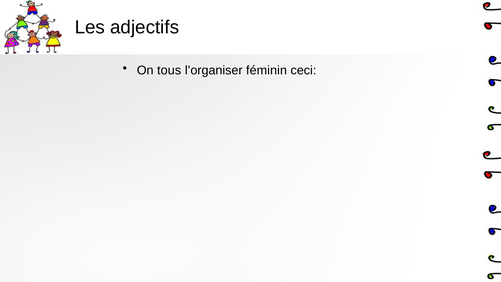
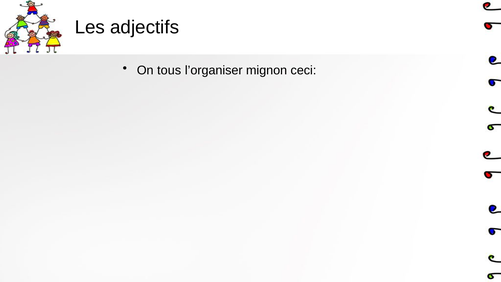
féminin: féminin -> mignon (267, 70)
